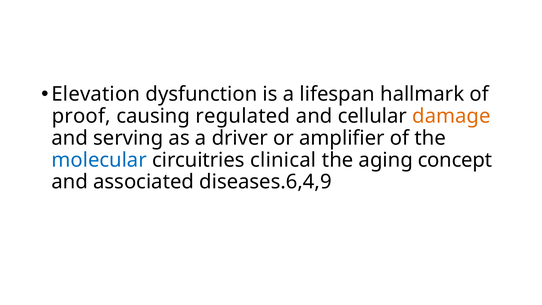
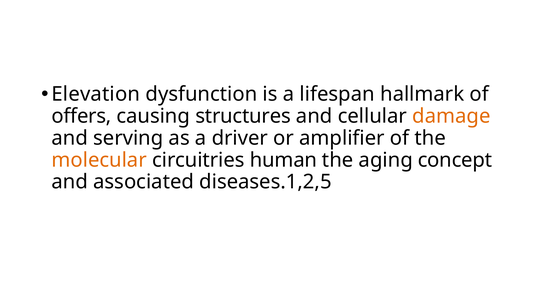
proof: proof -> offers (81, 116)
regulated: regulated -> structures (243, 116)
molecular colour: blue -> orange (99, 160)
clinical: clinical -> human (283, 160)
diseases.6,4,9: diseases.6,4,9 -> diseases.1,2,5 (265, 182)
